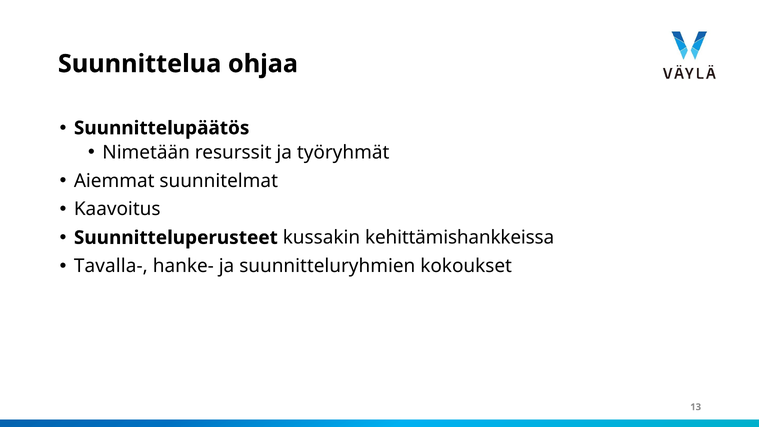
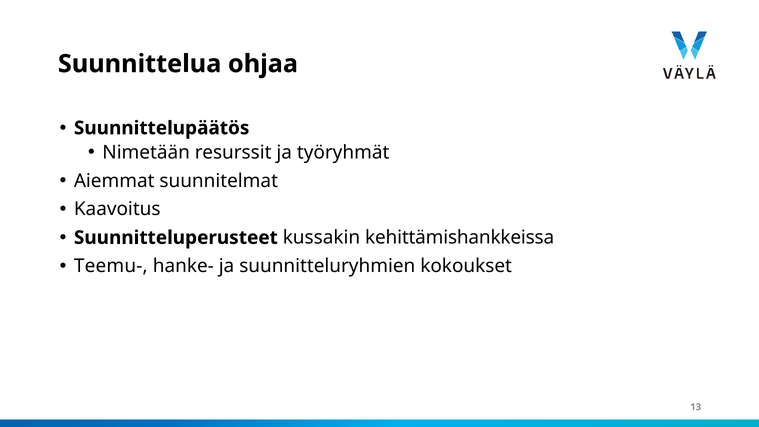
Tavalla-: Tavalla- -> Teemu- (111, 266)
